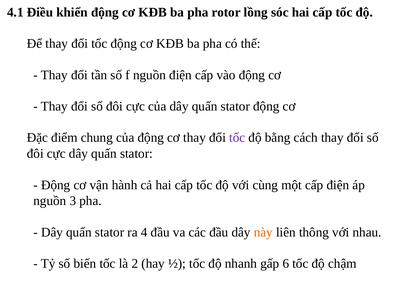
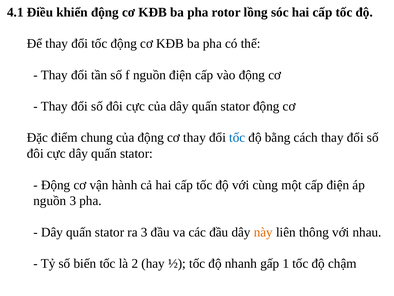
tốc colour: purple -> blue (237, 137)
ra 4: 4 -> 3 (144, 232)
6: 6 -> 1 (286, 263)
